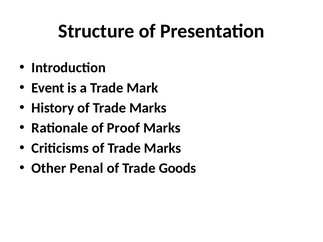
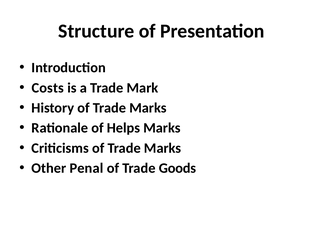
Event: Event -> Costs (48, 88)
Proof: Proof -> Helps (124, 128)
